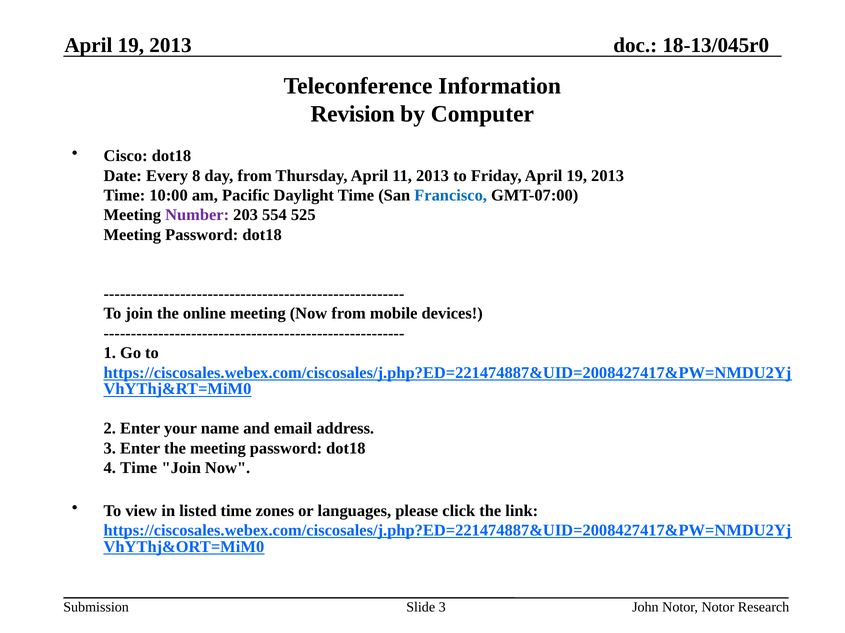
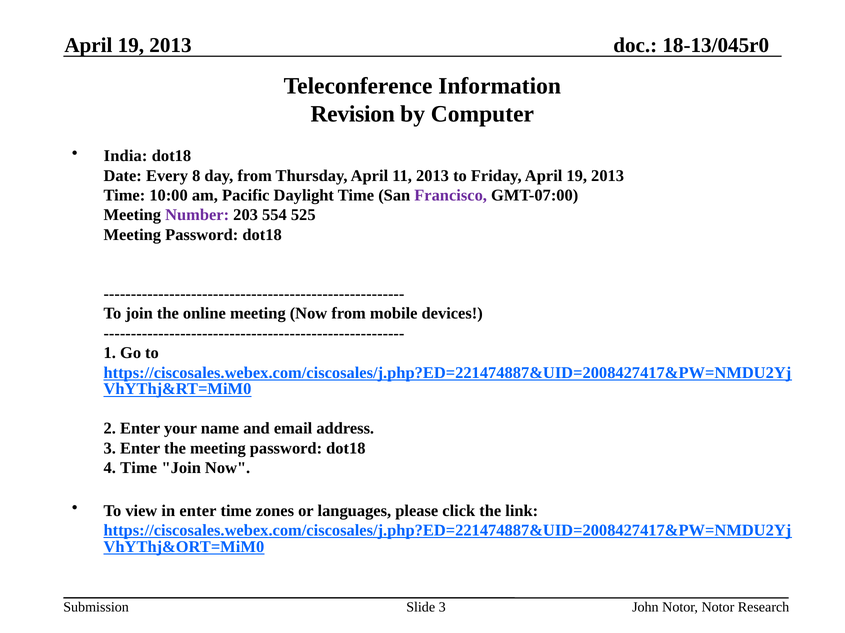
Cisco: Cisco -> India (126, 156)
Francisco colour: blue -> purple (451, 196)
in listed: listed -> enter (198, 511)
